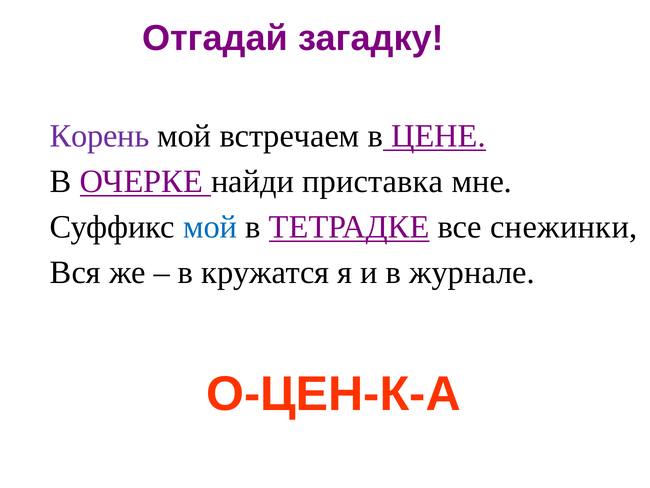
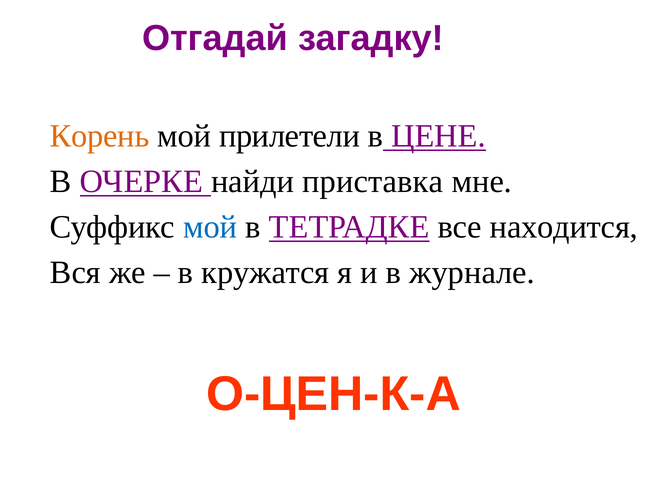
Корень colour: purple -> orange (100, 136)
встречаем: встречаем -> прилетели (290, 136)
снежинки: снежинки -> находится (564, 227)
